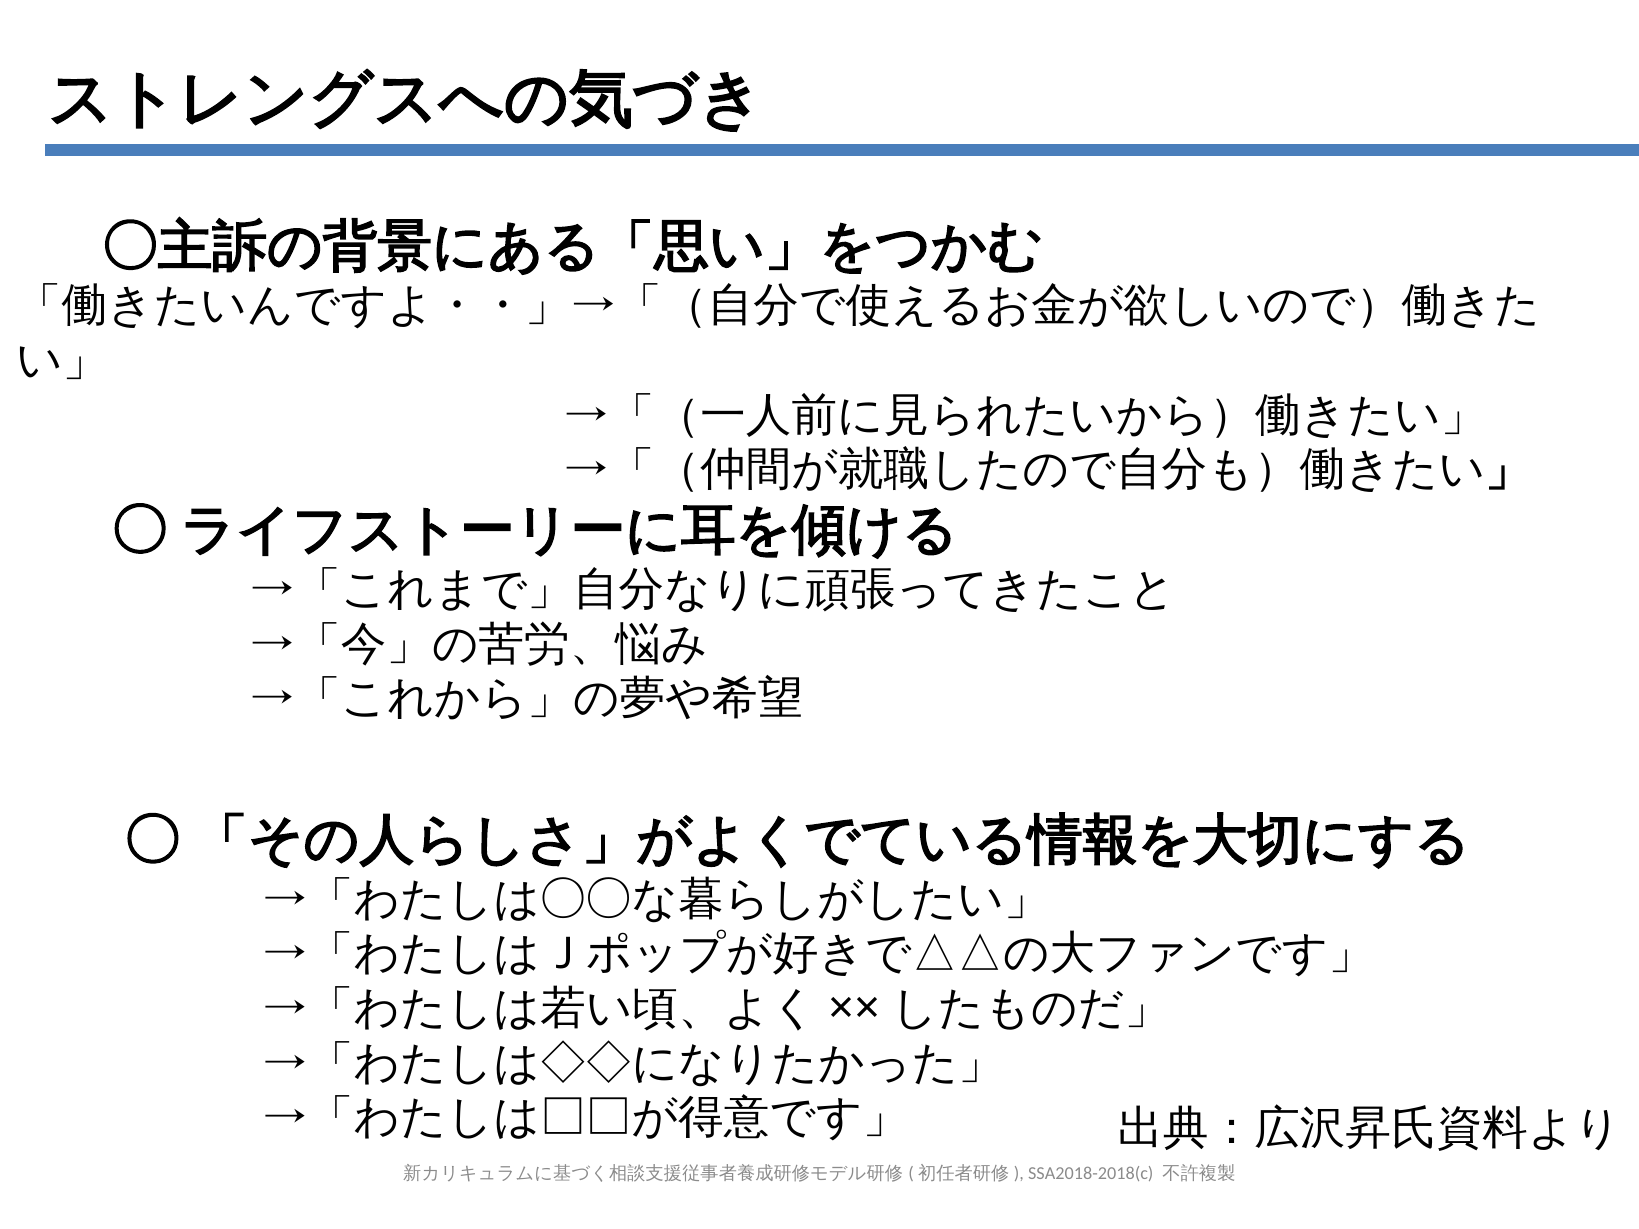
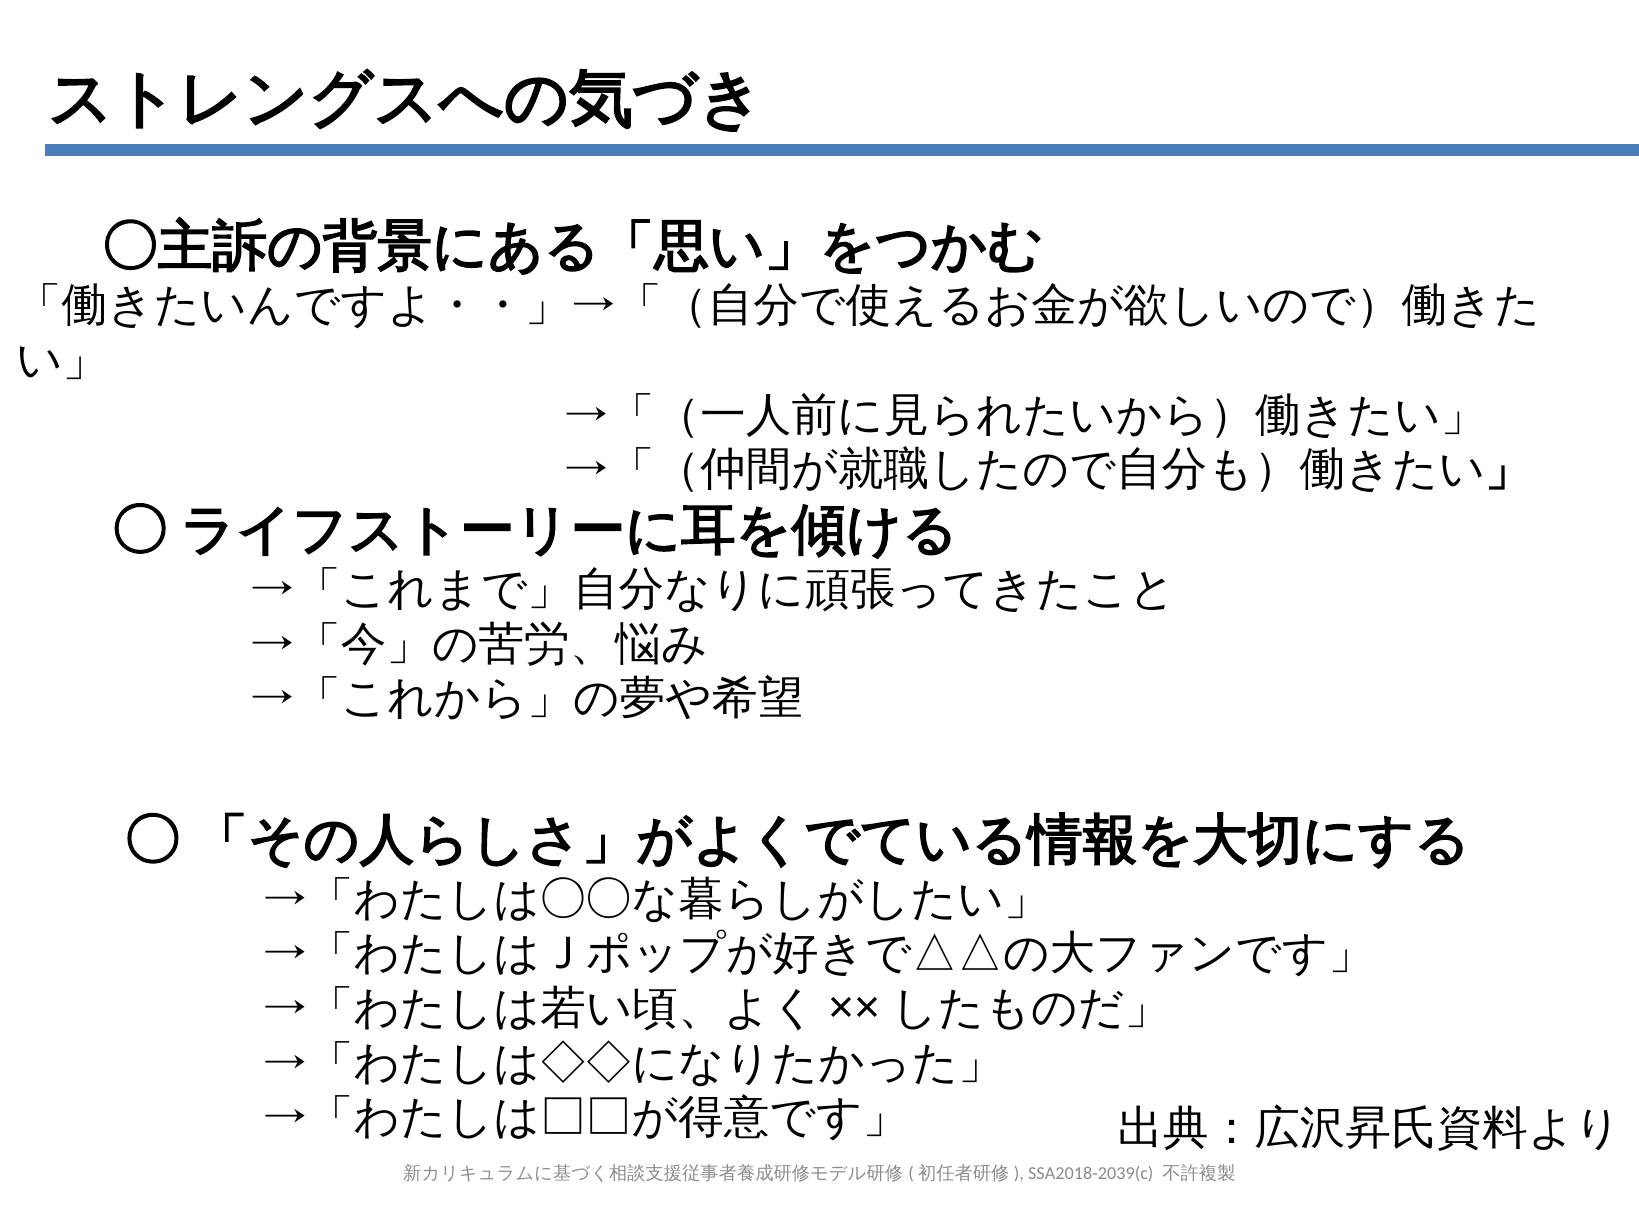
SSA2018-2018(c: SSA2018-2018(c -> SSA2018-2039(c (1091, 1173)
